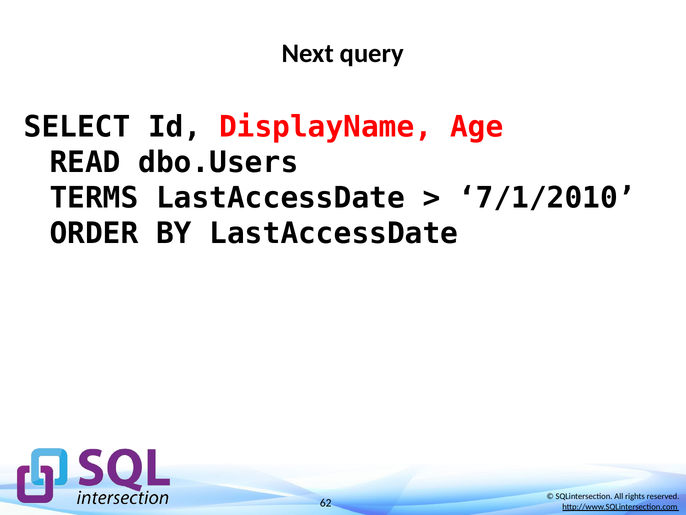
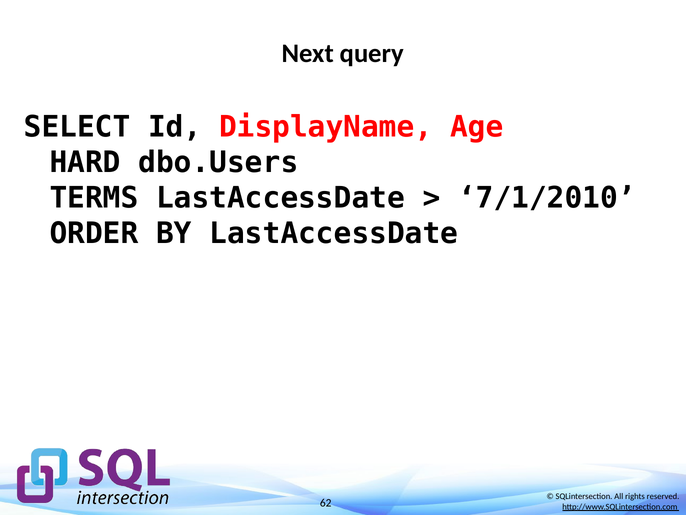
READ: READ -> HARD (85, 162)
